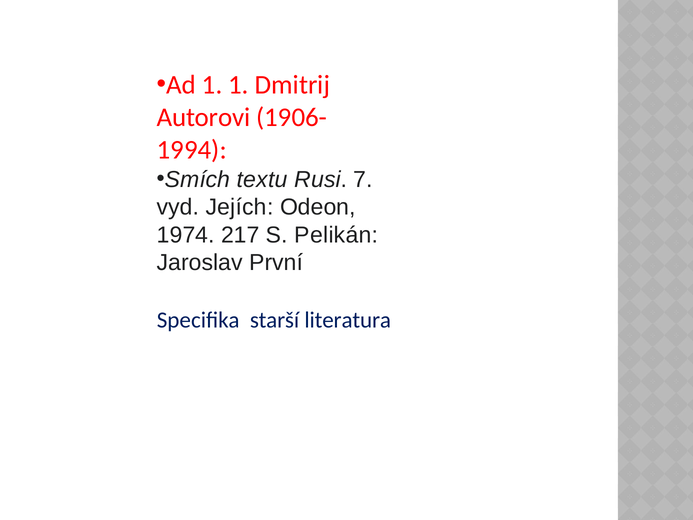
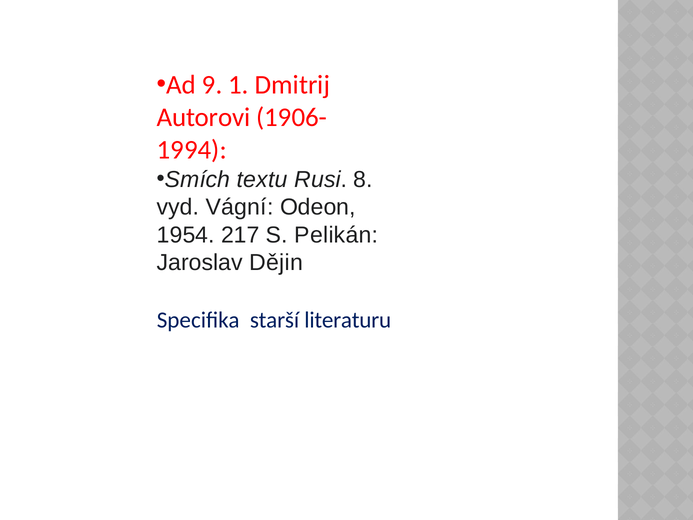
Ad 1: 1 -> 9 (212, 85)
7: 7 -> 8 (363, 179)
Jejích: Jejích -> Vágní (239, 207)
1974: 1974 -> 1954 (186, 235)
První: První -> Dějin (276, 263)
literatura: literatura -> literaturu (348, 320)
